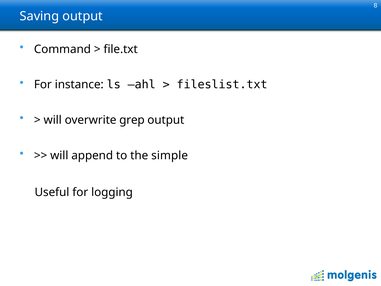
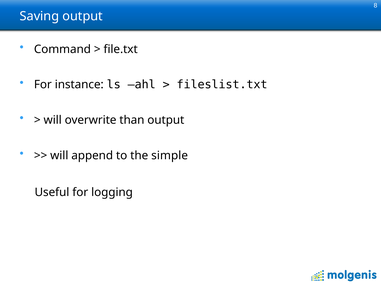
grep: grep -> than (132, 120)
